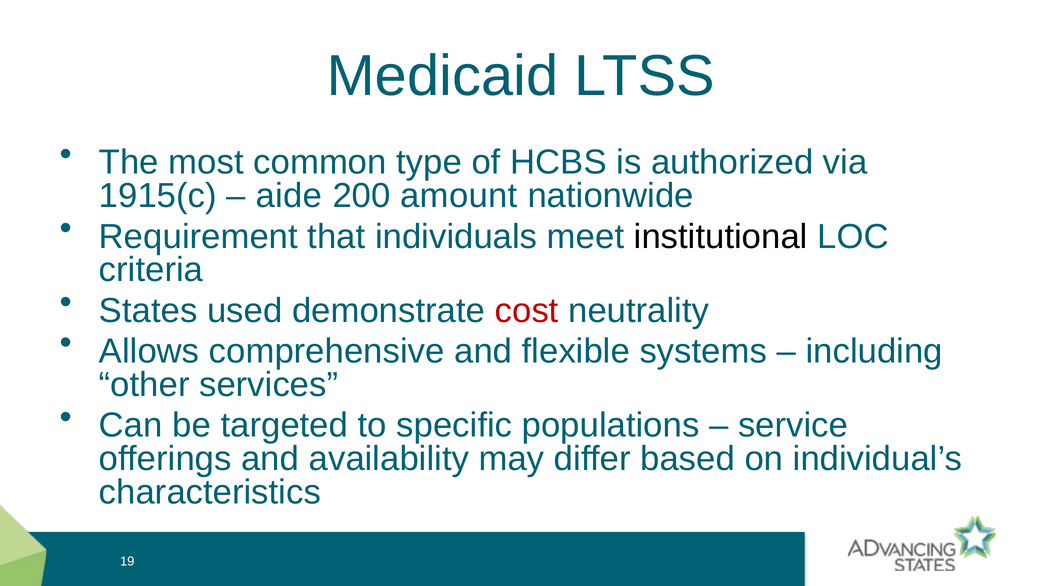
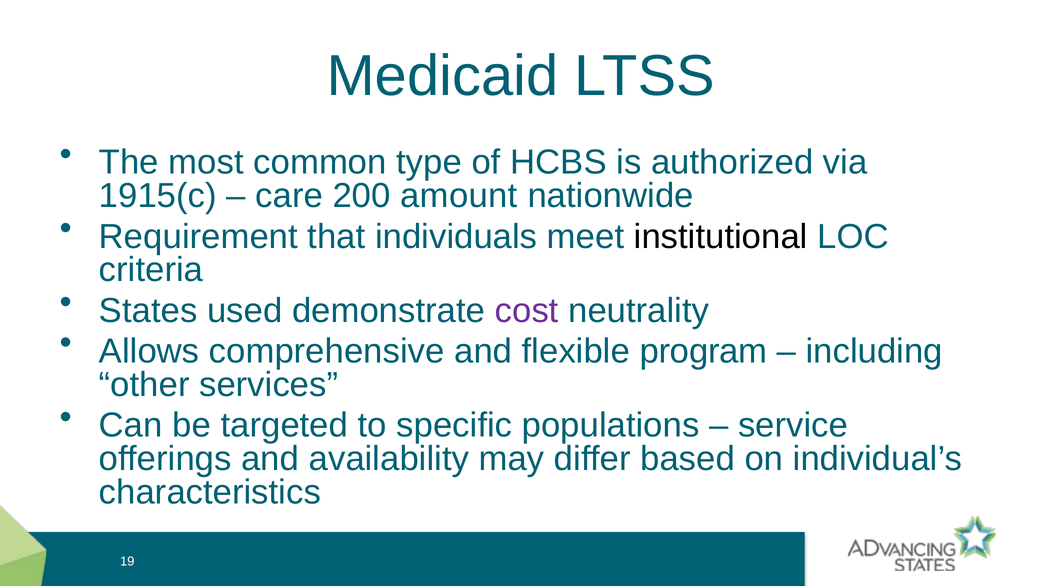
aide: aide -> care (289, 196)
cost colour: red -> purple (527, 311)
systems: systems -> program (703, 351)
